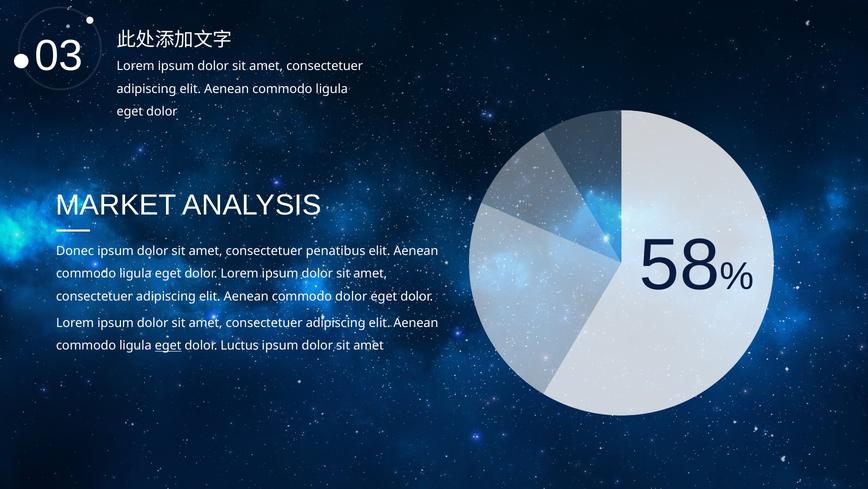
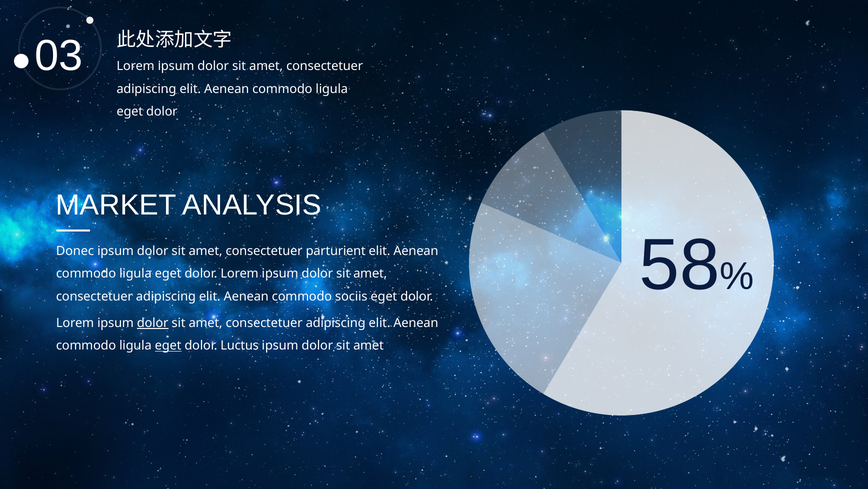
penatibus: penatibus -> parturient (336, 250)
commodo dolor: dolor -> sociis (351, 296)
dolor underline: none -> present (153, 322)
